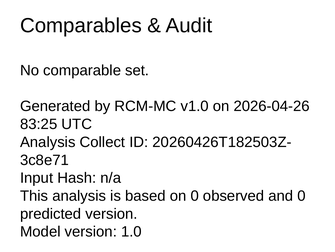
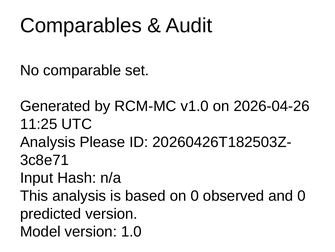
83:25: 83:25 -> 11:25 (39, 124)
Collect: Collect -> Please (102, 142)
